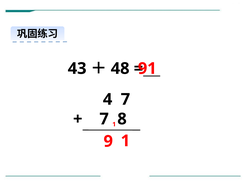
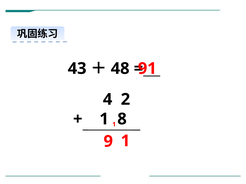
4 7: 7 -> 2 (125, 100)
7: 7 -> 1 (104, 119)
